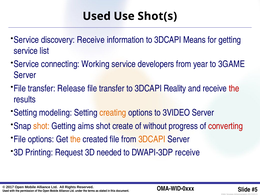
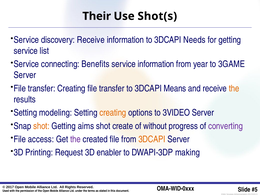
Used: Used -> Their (97, 16)
Means: Means -> Needs (194, 40)
Working: Working -> Benefits (95, 64)
service developers: developers -> information (156, 64)
transfer Release: Release -> Creating (71, 88)
Reality: Reality -> Means (175, 88)
the colour: red -> orange (234, 88)
converting colour: red -> purple (226, 126)
File options: options -> access (41, 139)
the colour: orange -> purple (75, 139)
needed: needed -> enabler (109, 153)
DWAPI-3DP receive: receive -> making (188, 153)
